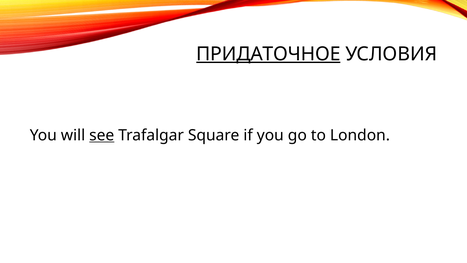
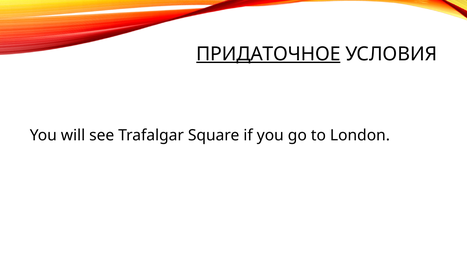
see underline: present -> none (102, 135)
